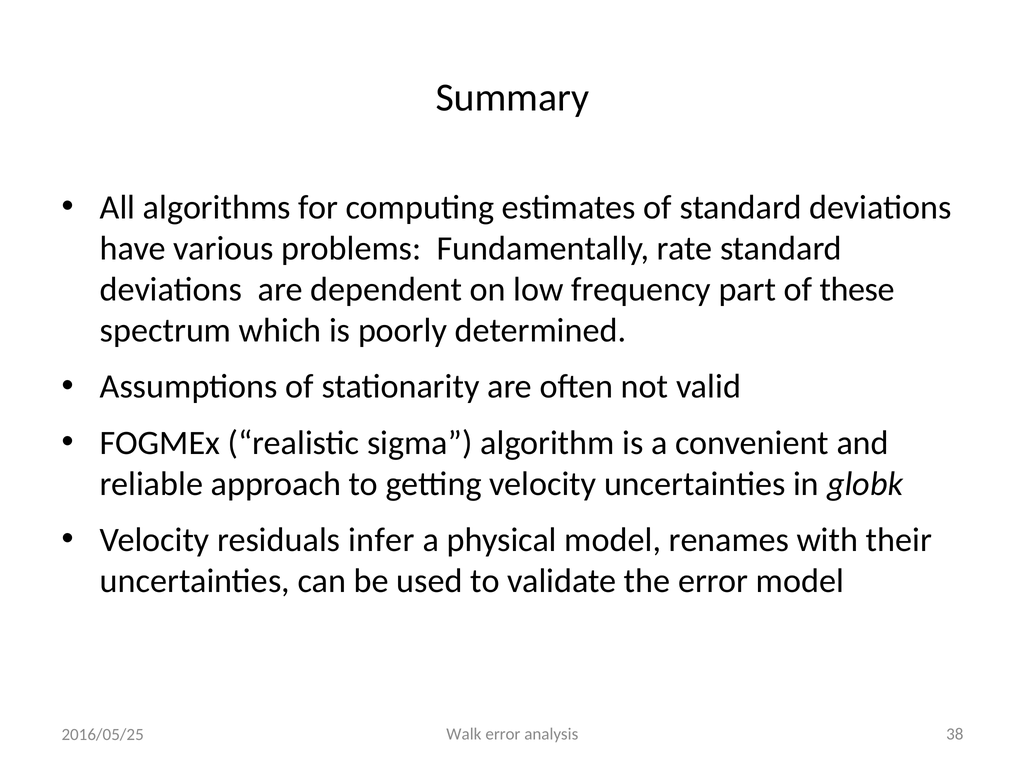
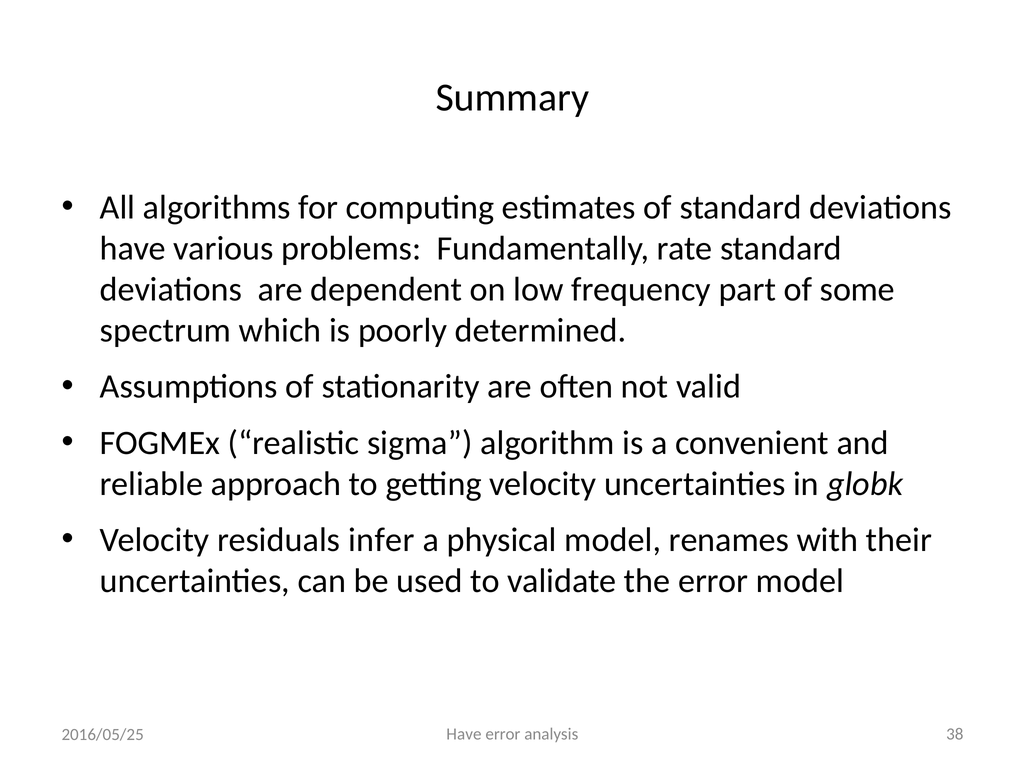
these: these -> some (857, 289)
Walk: Walk -> Have (464, 734)
